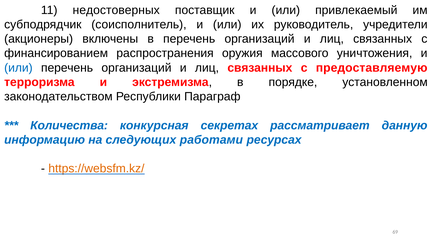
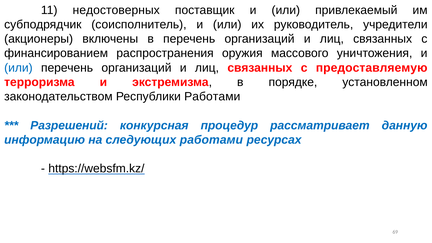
Республики Параграф: Параграф -> Работами (212, 97)
Количества: Количества -> Разрешений (69, 125)
секретах: секретах -> процедур (229, 125)
https://websfm.kz/ colour: orange -> black (96, 169)
